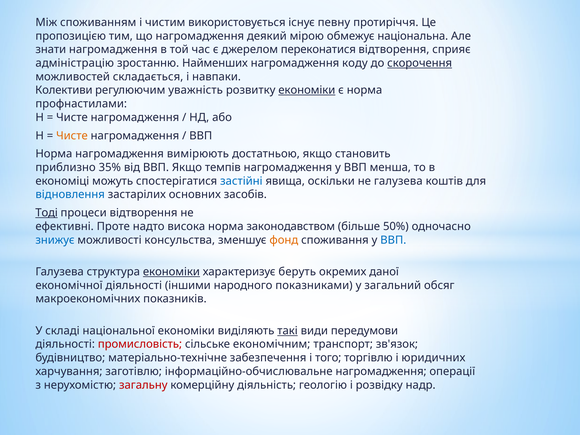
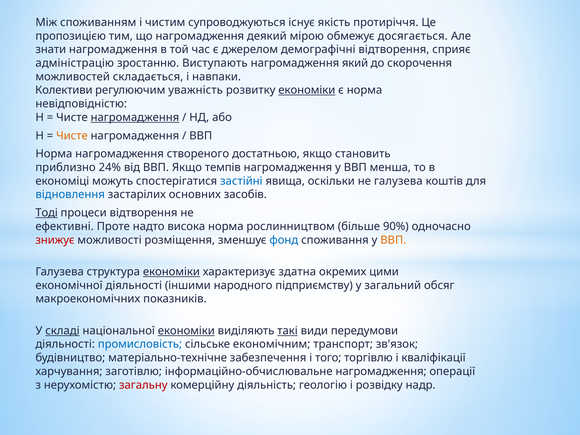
використовується: використовується -> супроводжуються (237, 22)
певну: певну -> якість (334, 22)
національна: національна -> досягається (413, 36)
переконатися: переконатися -> демографічні (318, 50)
Найменших: Найменших -> Виступають (215, 63)
коду: коду -> який (355, 63)
скорочення underline: present -> none (420, 63)
профнастилами: профнастилами -> невідповідністю (81, 104)
нагромадження underline: none -> present (135, 117)
вимірюють: вимірюють -> створеного (198, 154)
35%: 35% -> 24% (110, 167)
законодавством: законодавством -> рослинництвом (291, 226)
50%: 50% -> 90% (396, 226)
знижує colour: blue -> red (55, 240)
консульства: консульства -> розміщення (180, 240)
фонд colour: orange -> blue (284, 240)
ВВП colour: blue -> orange (393, 240)
беруть: беруть -> здатна (297, 272)
даної: даної -> цими (384, 272)
показниками: показниками -> підприємству (314, 285)
складі underline: none -> present (62, 331)
економіки underline: none -> present (186, 331)
промисловість colour: red -> blue (140, 344)
юридичних: юридичних -> кваліфікації (434, 358)
